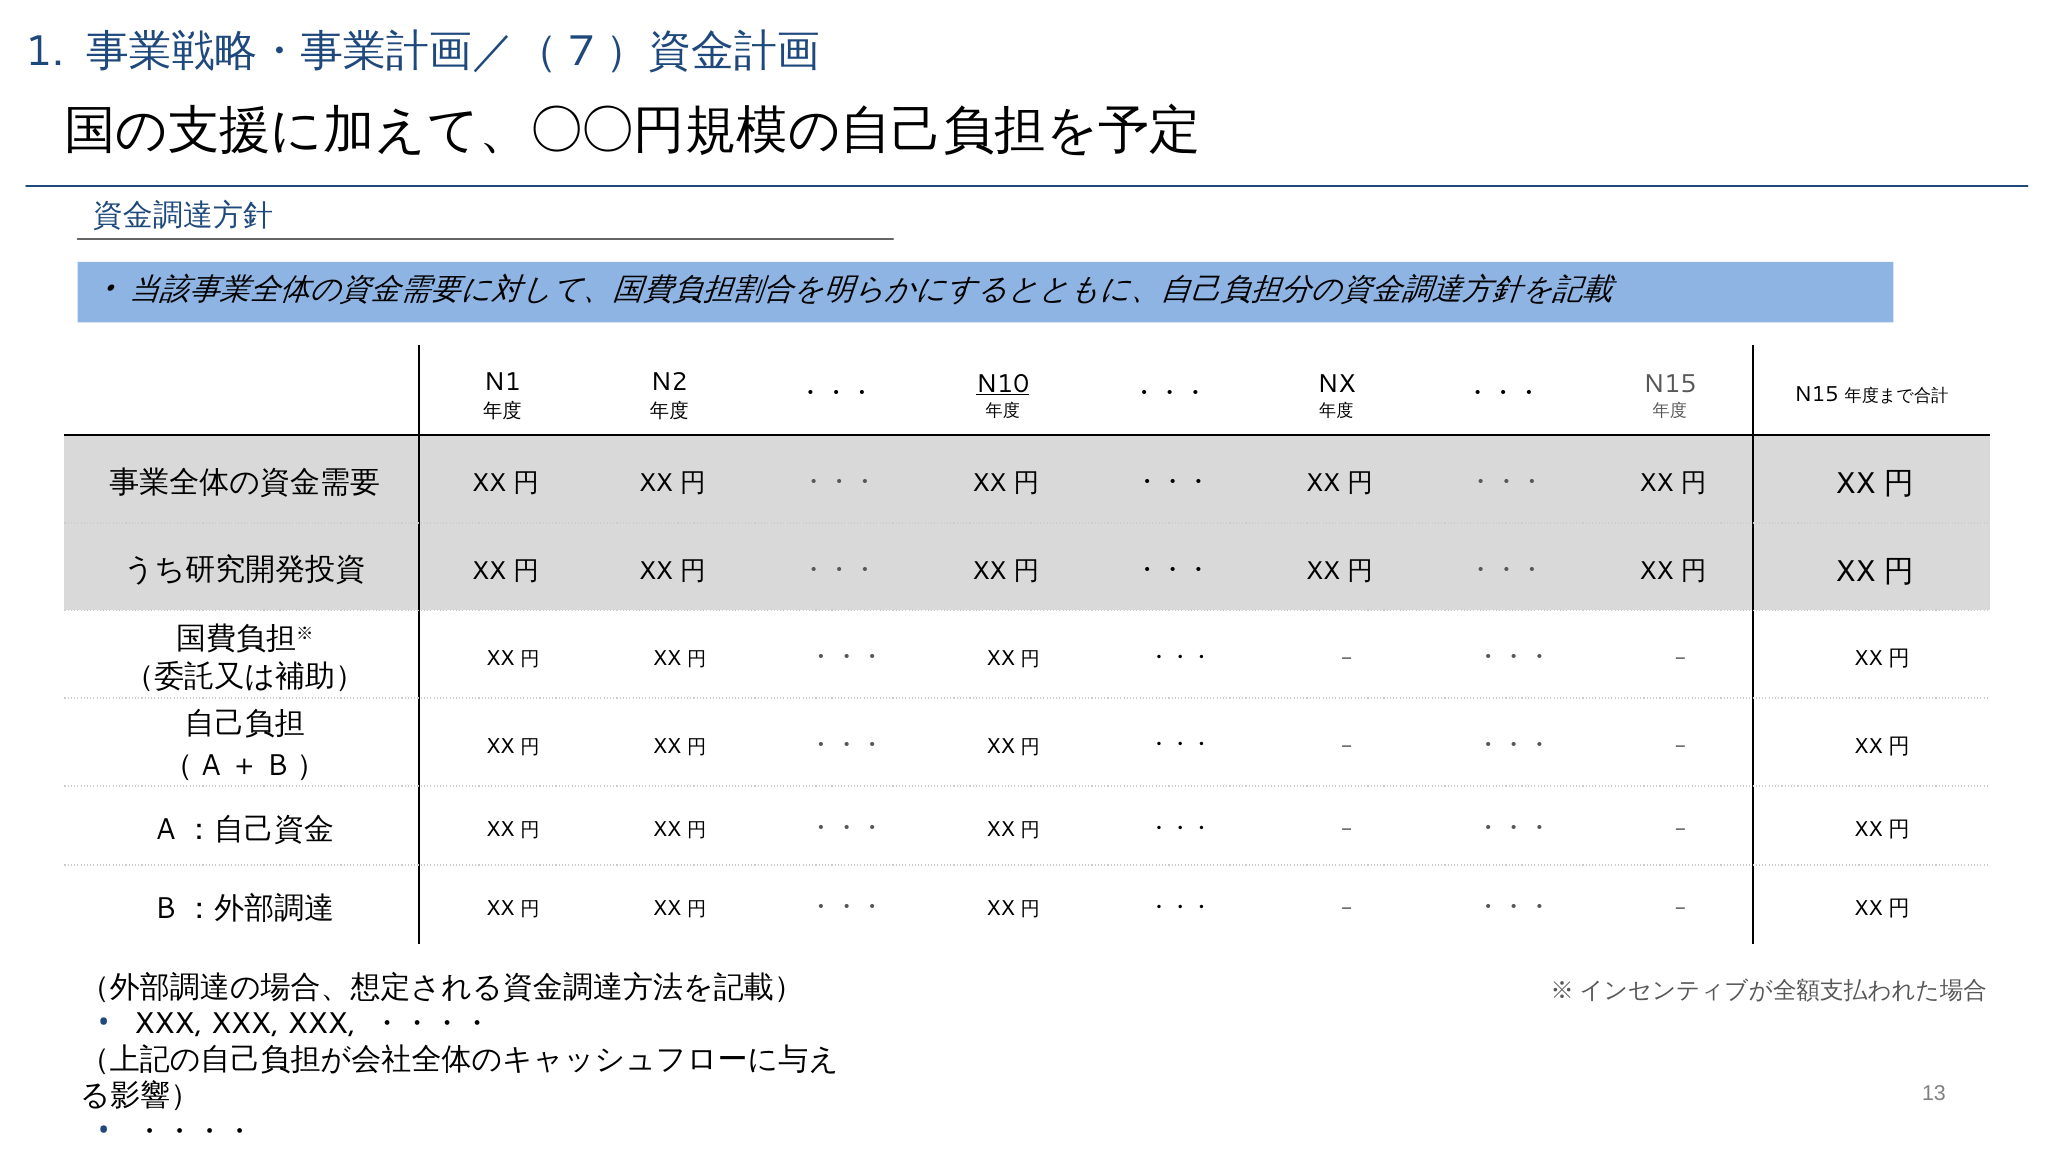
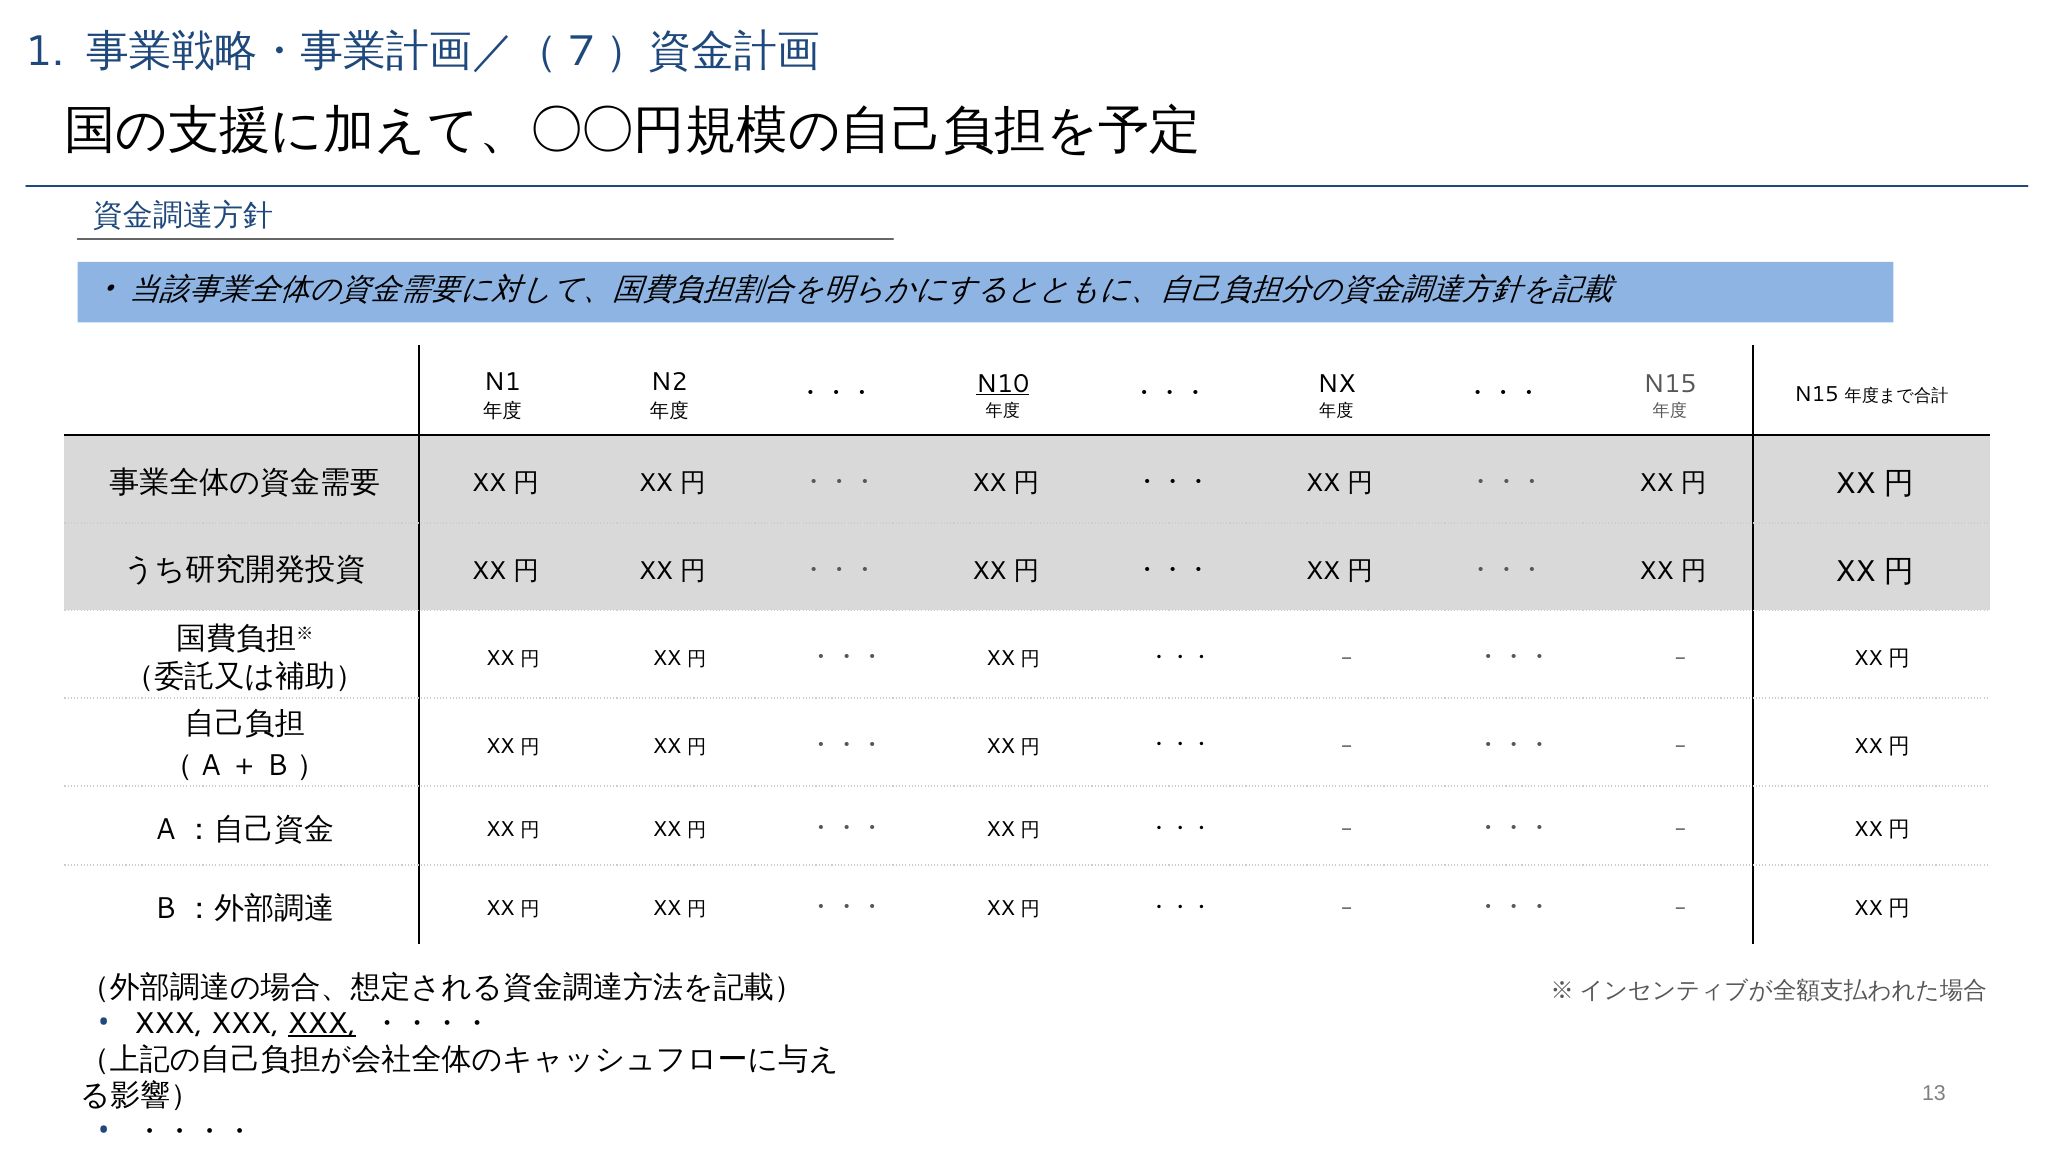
XXX underline: none -> present (322, 1024)
